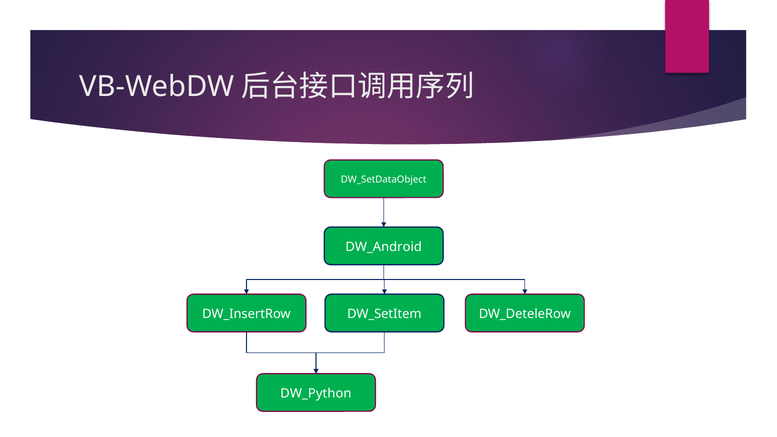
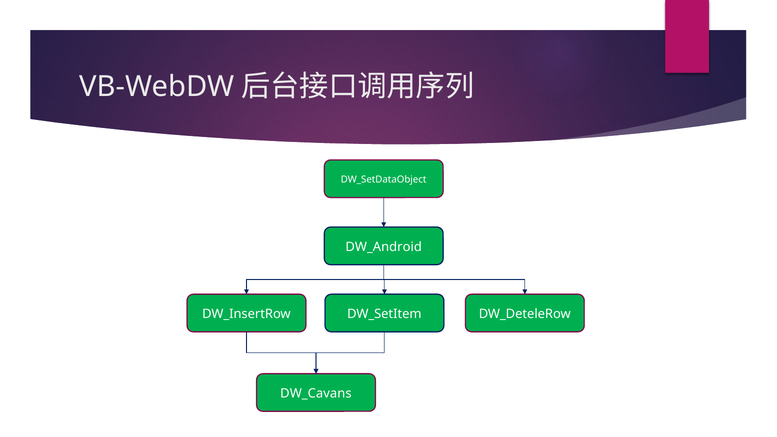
DW_Python: DW_Python -> DW_Cavans (316, 393)
